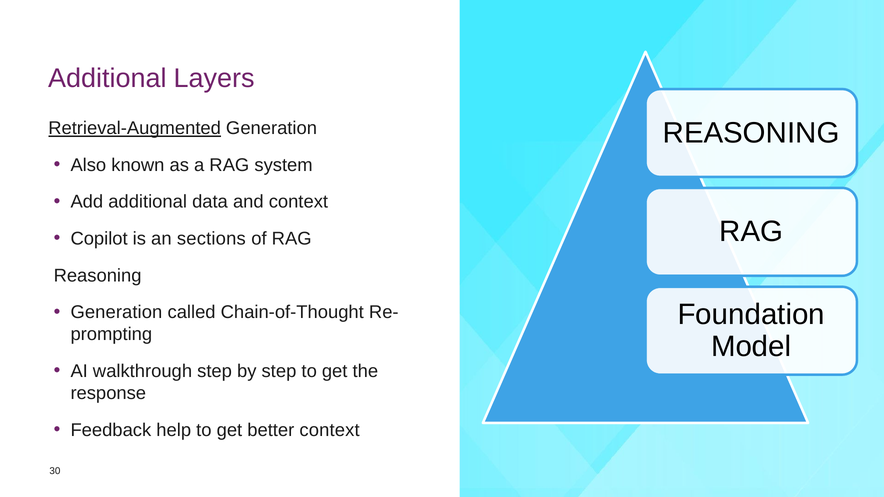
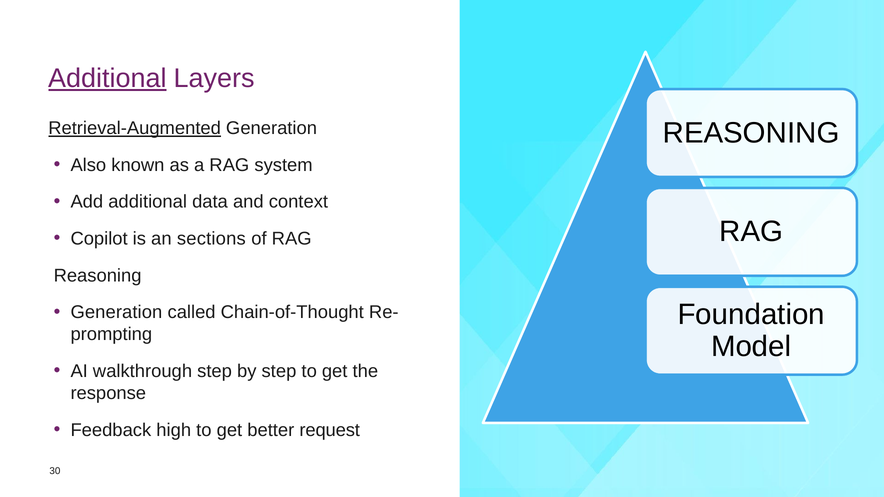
Additional underline: none -> present (107, 78)
help: help -> high (174, 430)
better context: context -> request (330, 430)
